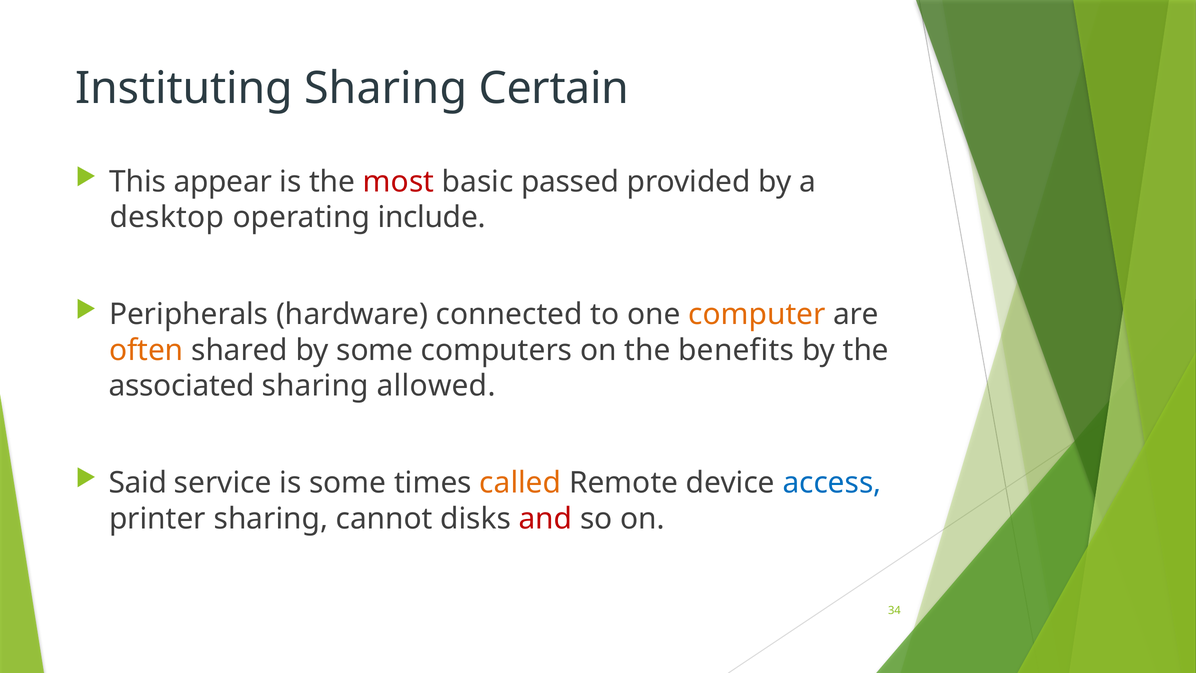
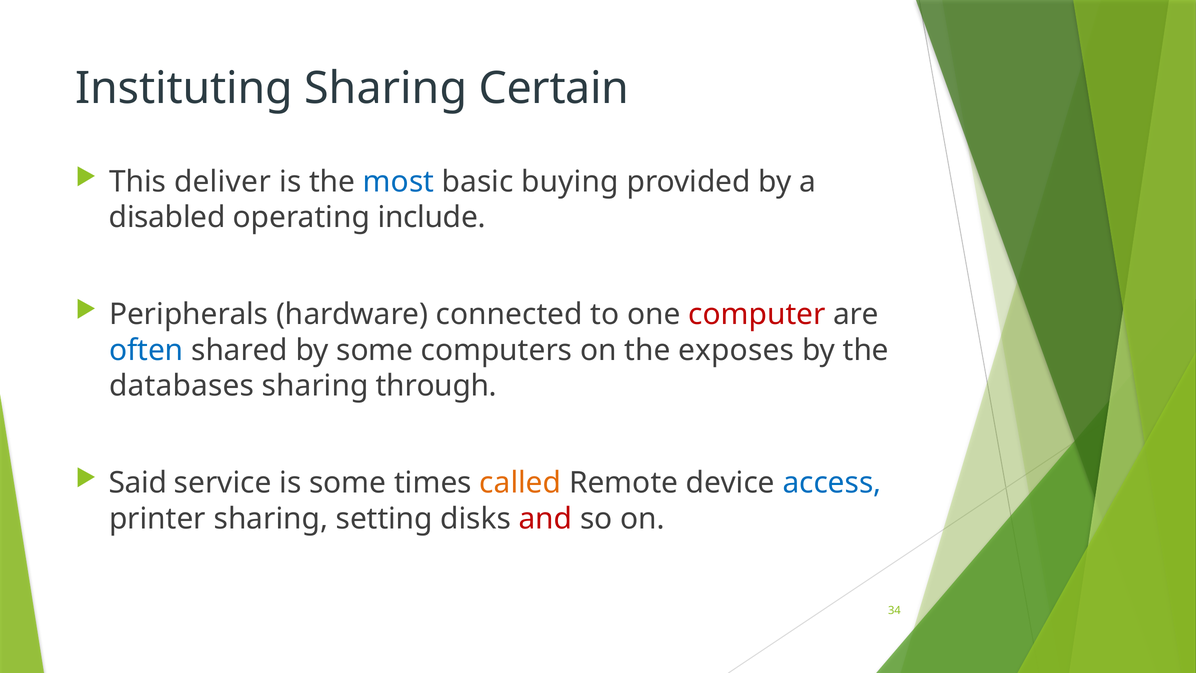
appear: appear -> deliver (223, 182)
most colour: red -> blue (399, 182)
passed: passed -> buying (570, 182)
desktop: desktop -> disabled (167, 218)
computer colour: orange -> red (757, 314)
often colour: orange -> blue (146, 350)
benefits: benefits -> exposes (736, 350)
associated: associated -> databases (182, 386)
allowed: allowed -> through (436, 386)
cannot: cannot -> setting (384, 519)
